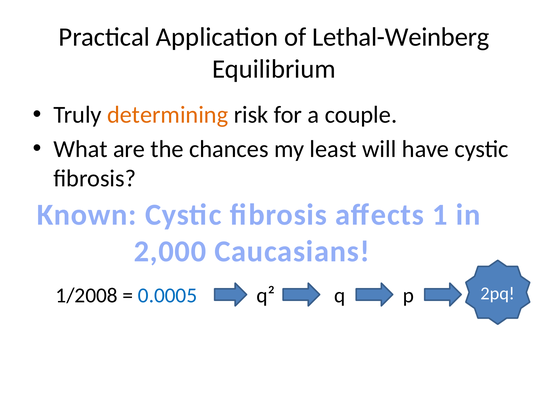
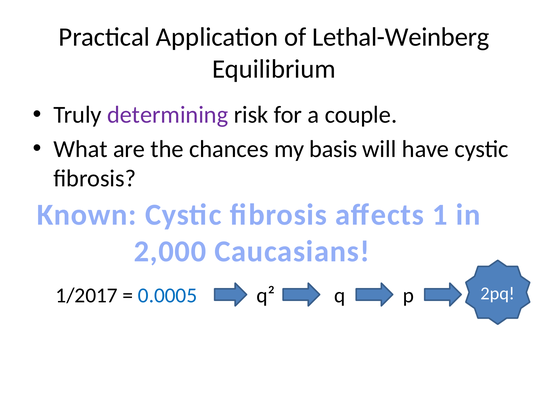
determining colour: orange -> purple (168, 115)
least: least -> basis (333, 149)
1/2008: 1/2008 -> 1/2017 (87, 296)
